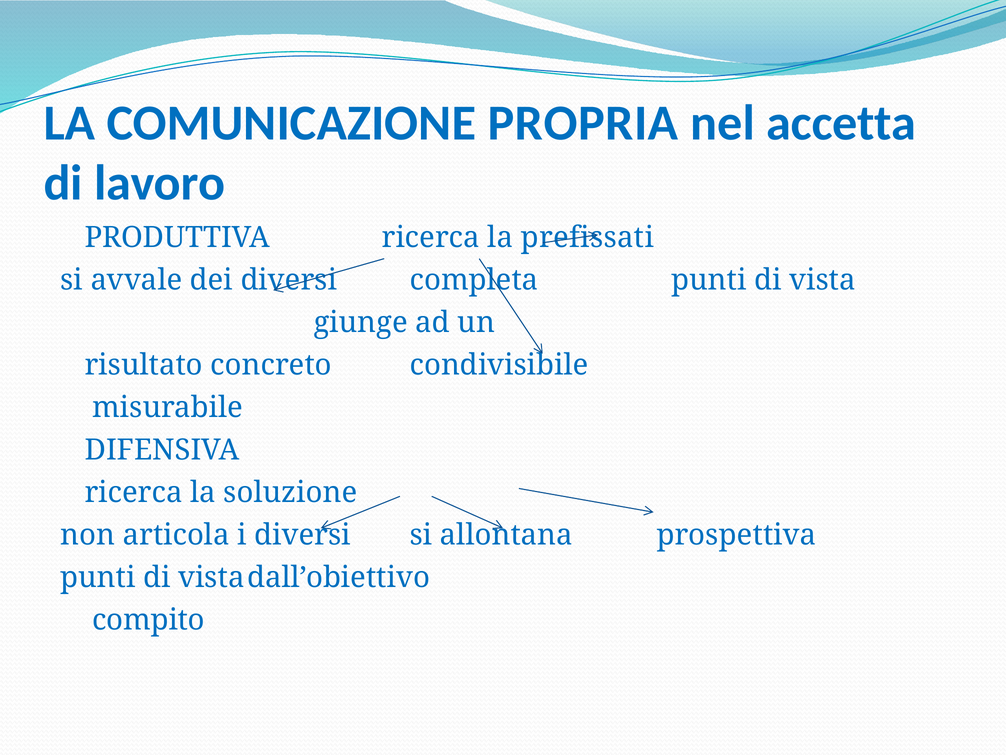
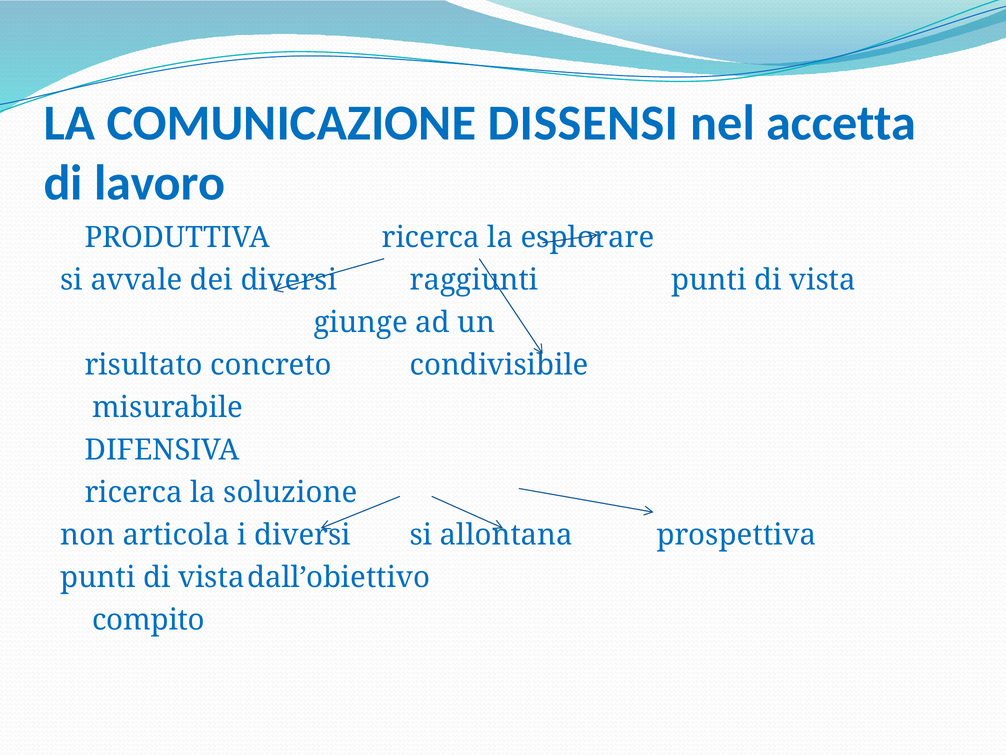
PROPRIA: PROPRIA -> DISSENSI (583, 123)
prefissati: prefissati -> esplorare (588, 238)
completa: completa -> raggiunti (474, 280)
